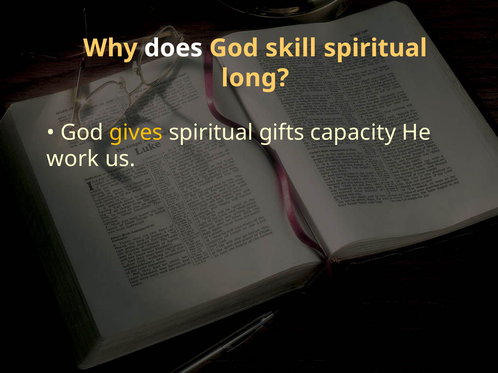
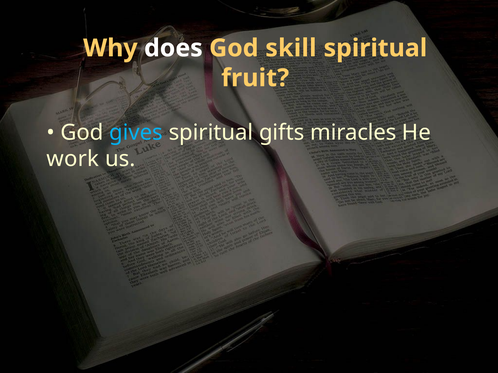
long: long -> fruit (255, 78)
gives colour: yellow -> light blue (136, 133)
capacity: capacity -> miracles (353, 133)
